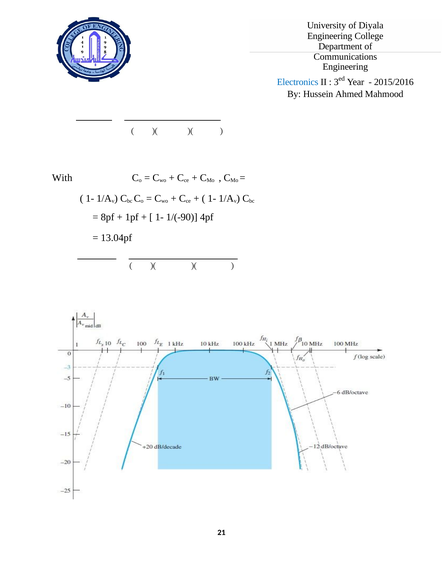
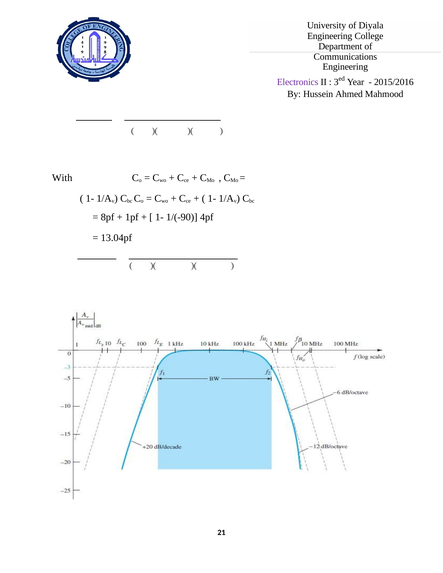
Electronics colour: blue -> purple (298, 82)
